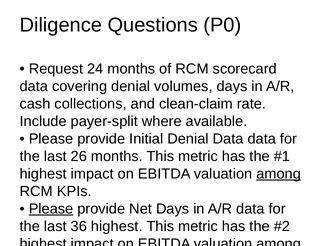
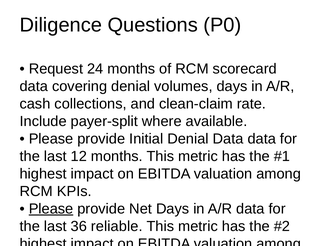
26: 26 -> 12 (79, 156)
among underline: present -> none (279, 174)
36 highest: highest -> reliable (117, 226)
